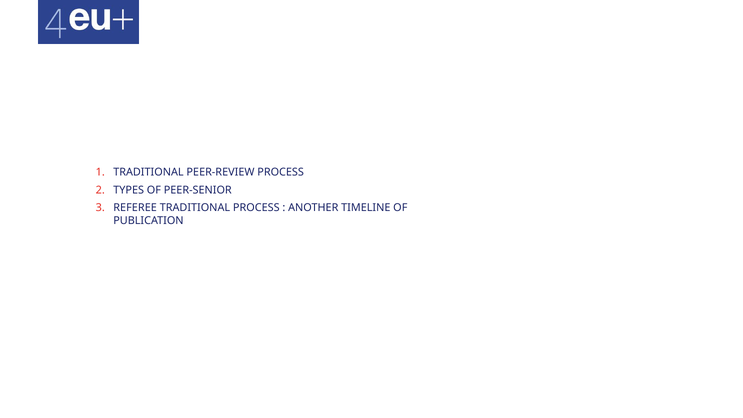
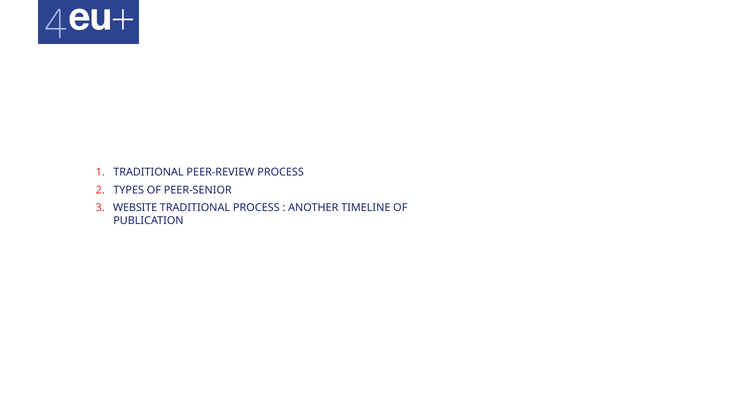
REFEREE: REFEREE -> WEBSITE (135, 208)
